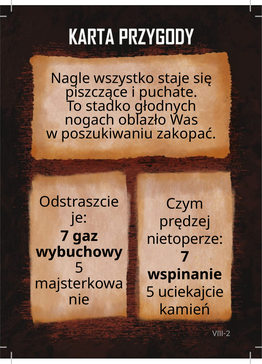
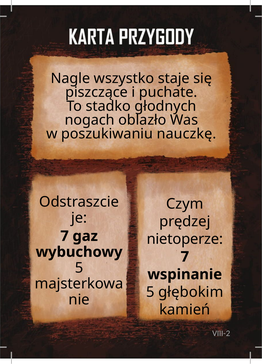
zakopać: zakopać -> nauczkę (186, 134)
uciekajcie: uciekajcie -> głębokim (191, 293)
